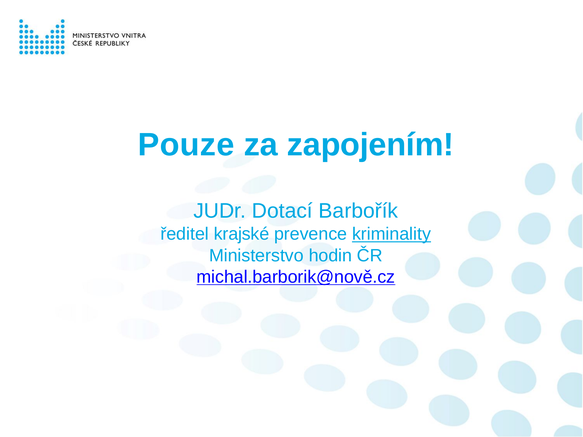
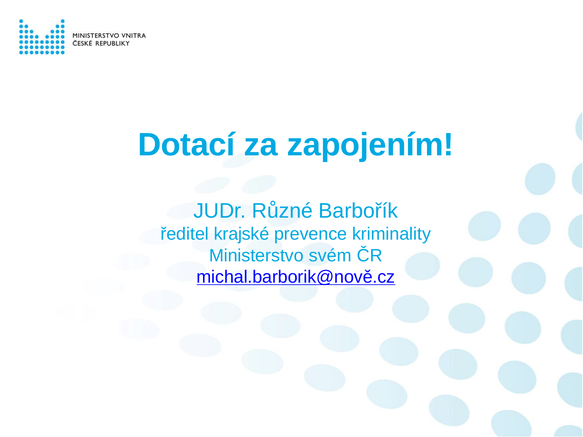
Pouze: Pouze -> Dotací (186, 145)
Dotací: Dotací -> Různé (282, 211)
kriminality underline: present -> none (392, 234)
hodin: hodin -> svém (330, 256)
